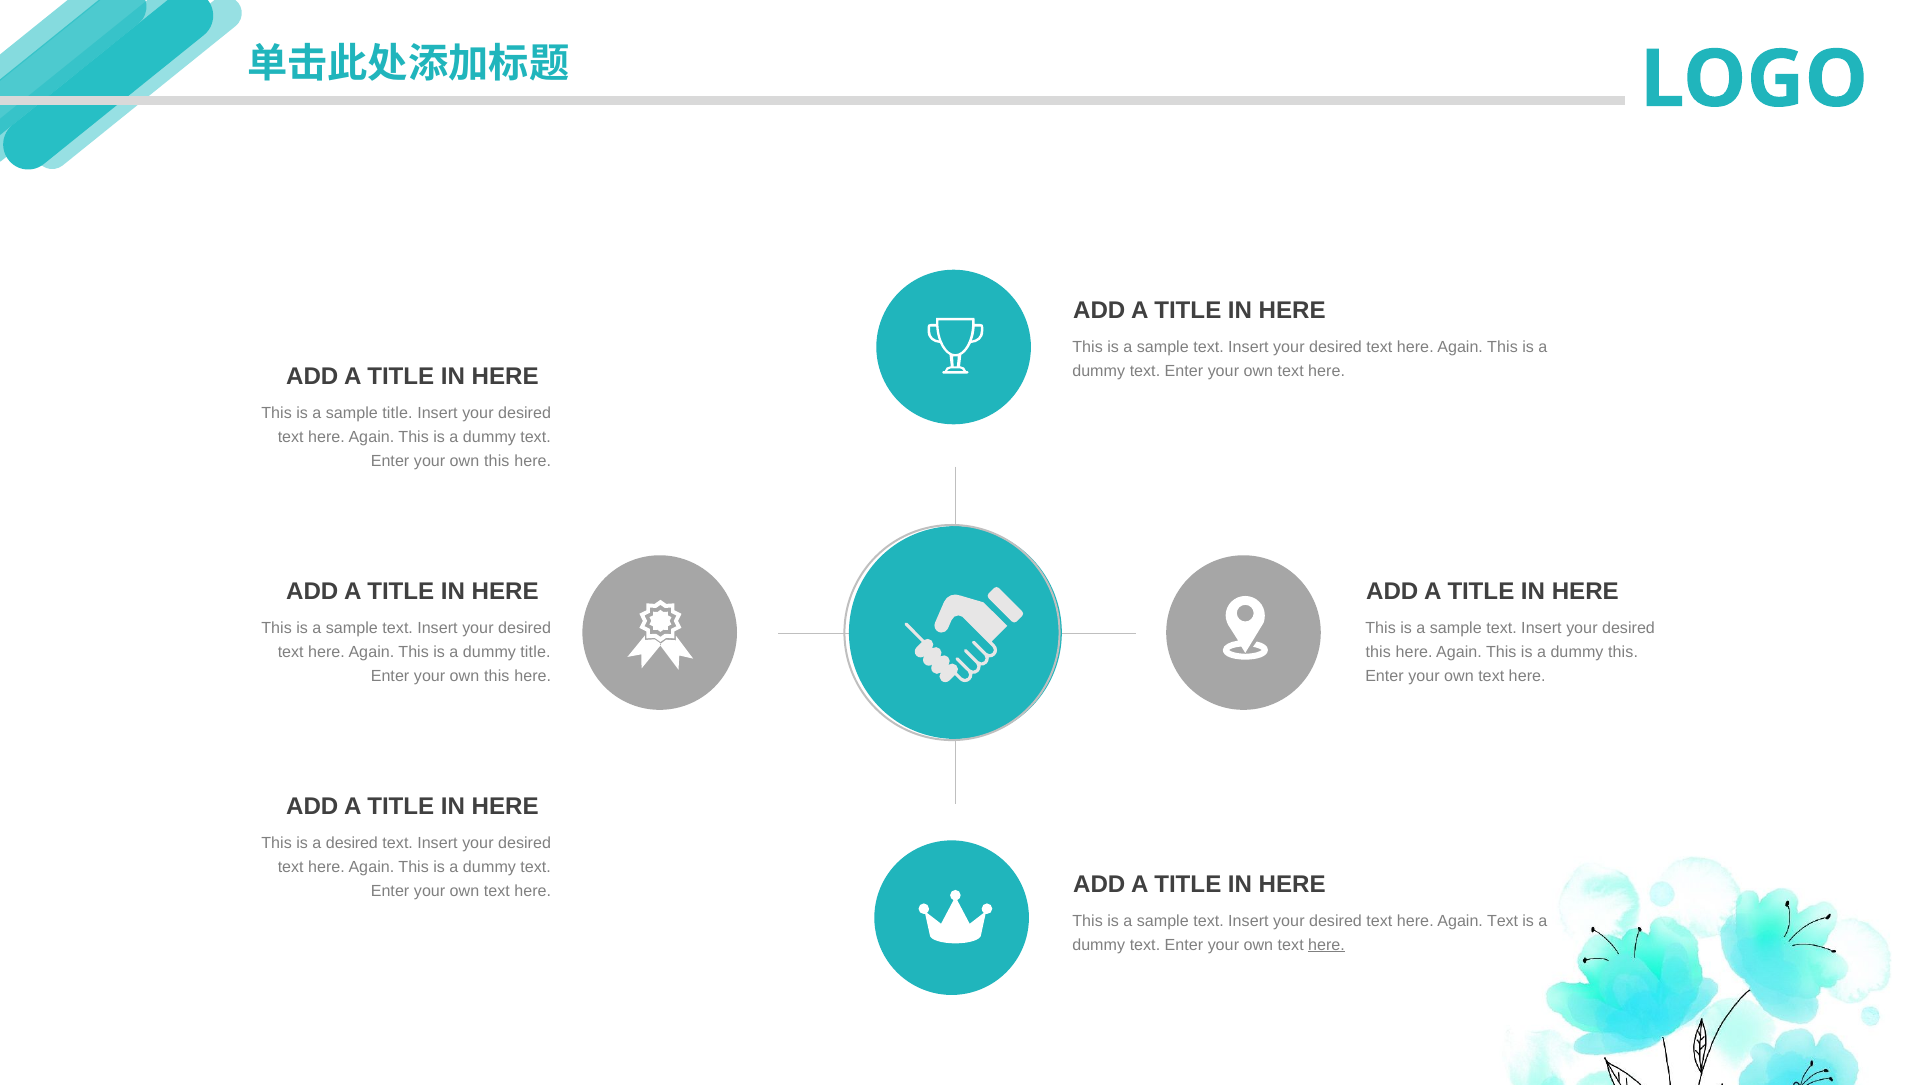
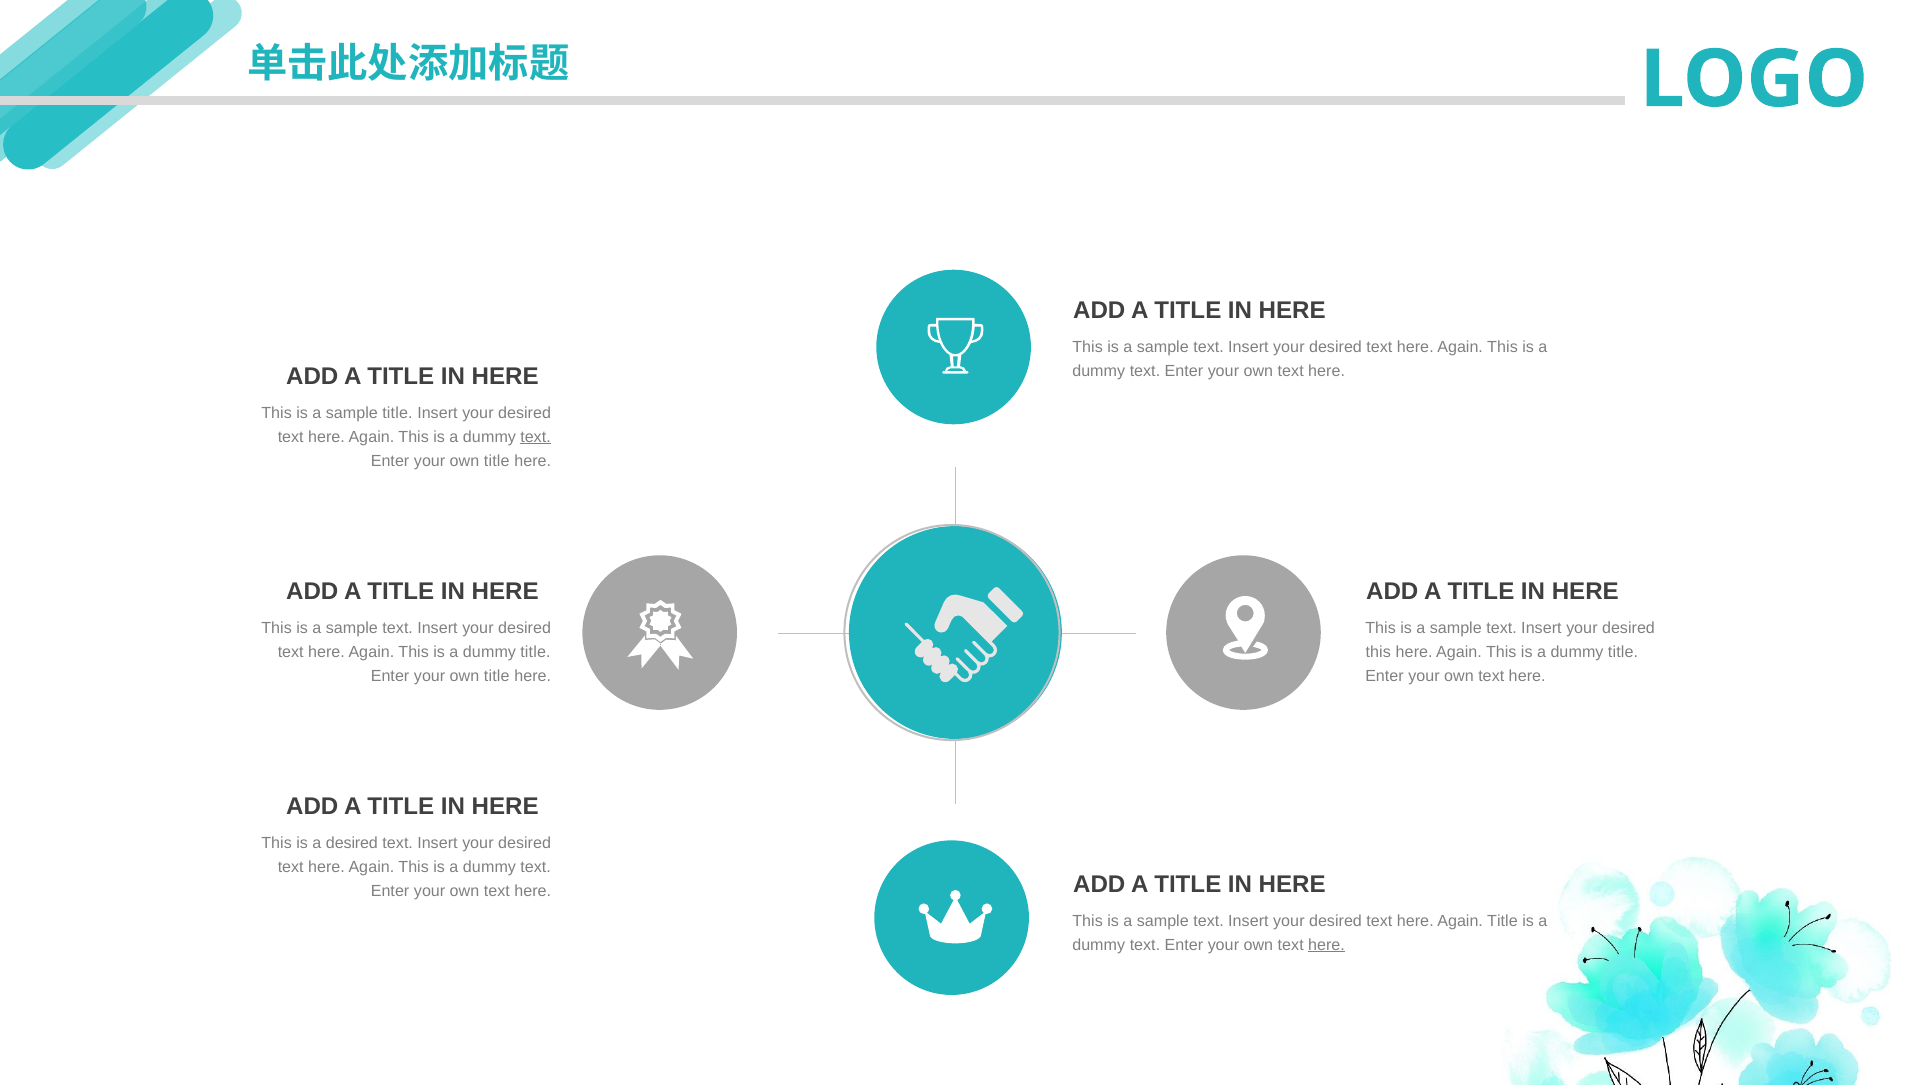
text underline: none -> present (536, 437)
this: this -> title (497, 461)
this: this -> title (1623, 652)
this: this -> title (497, 676)
Again Text: Text -> Title (1502, 921)
